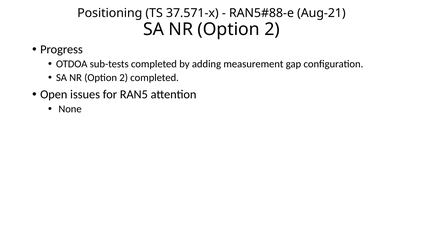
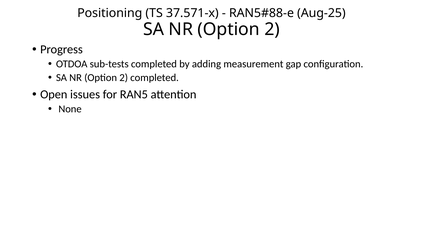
Aug-21: Aug-21 -> Aug-25 (321, 13)
